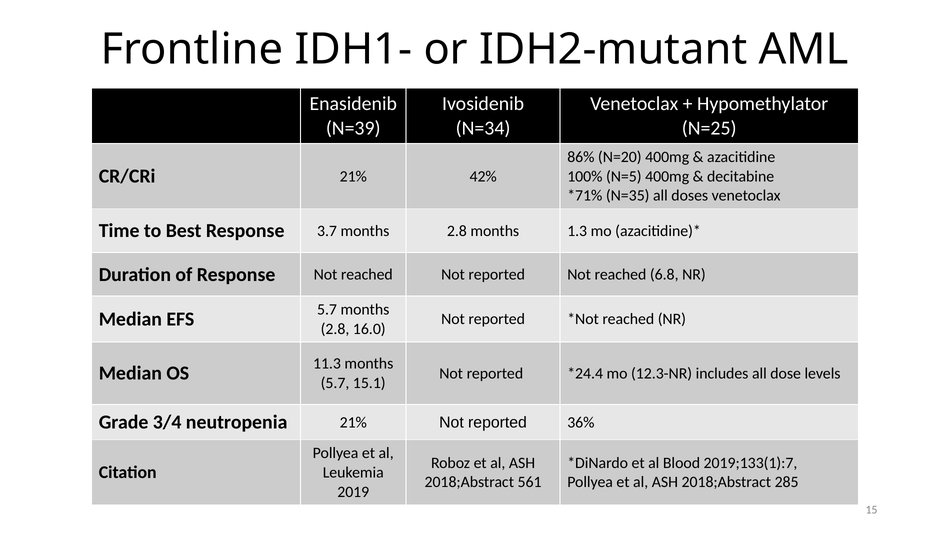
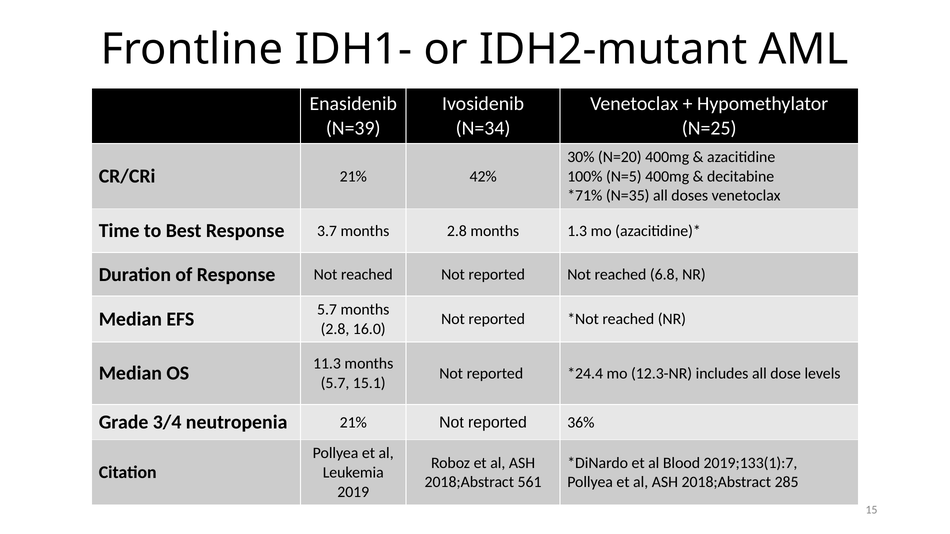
86%: 86% -> 30% (581, 157)
